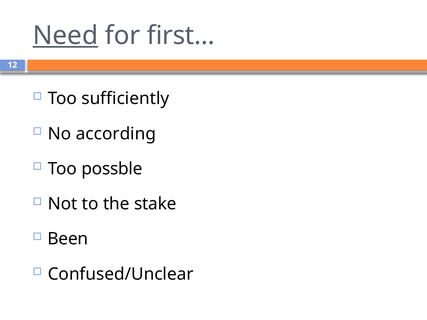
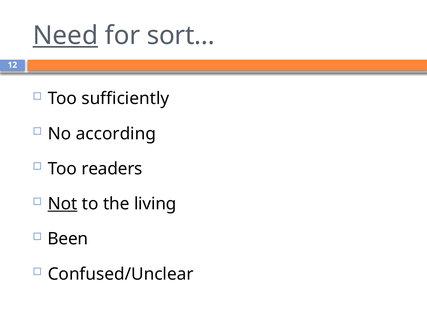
first…: first… -> sort… (181, 36)
possble: possble -> readers (112, 169)
Not underline: none -> present (63, 204)
stake: stake -> living (155, 204)
